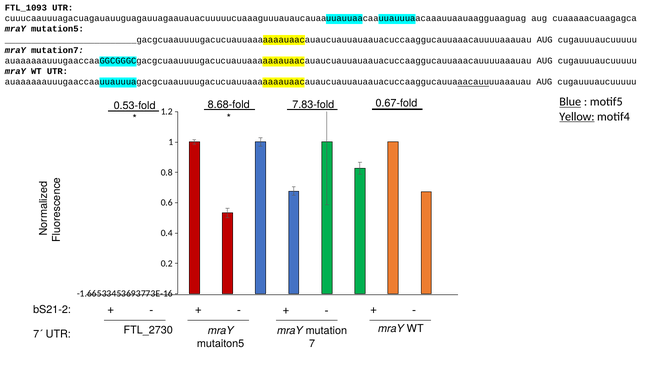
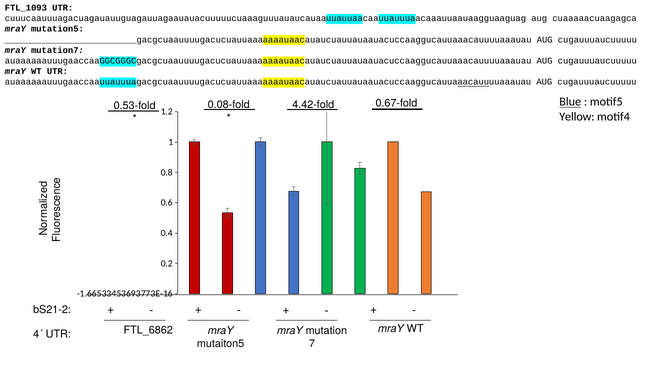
8.68-fold: 8.68-fold -> 0.08-fold (229, 105)
7.83-fold: 7.83-fold -> 4.42-fold (313, 105)
Yellow underline: present -> none (577, 116)
FTL_2730: FTL_2730 -> FTL_6862 (148, 330)
7´: 7´ -> 4´ (38, 334)
